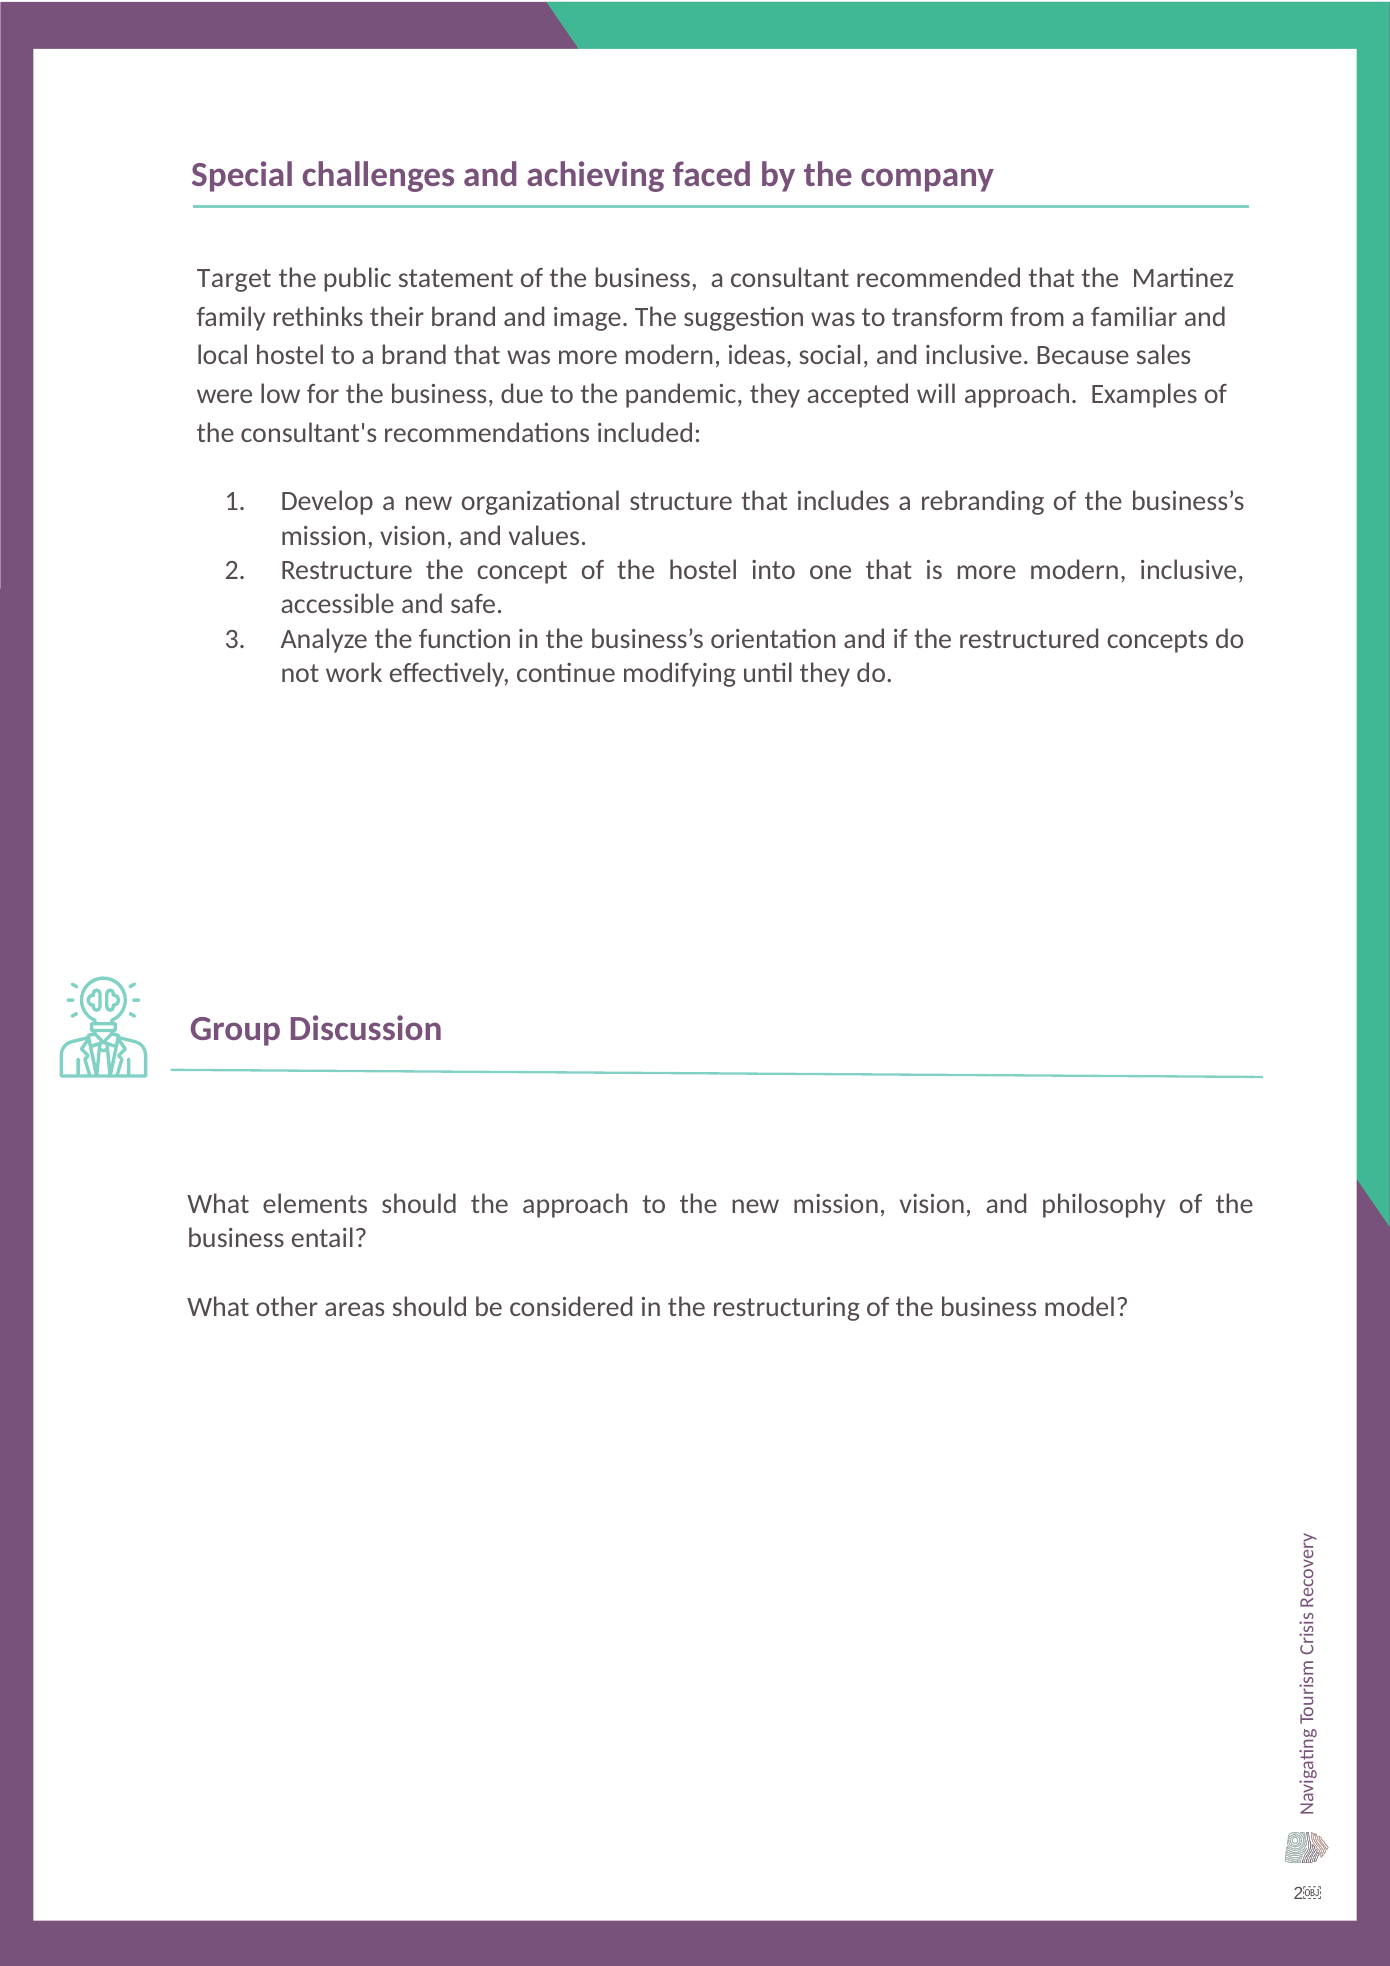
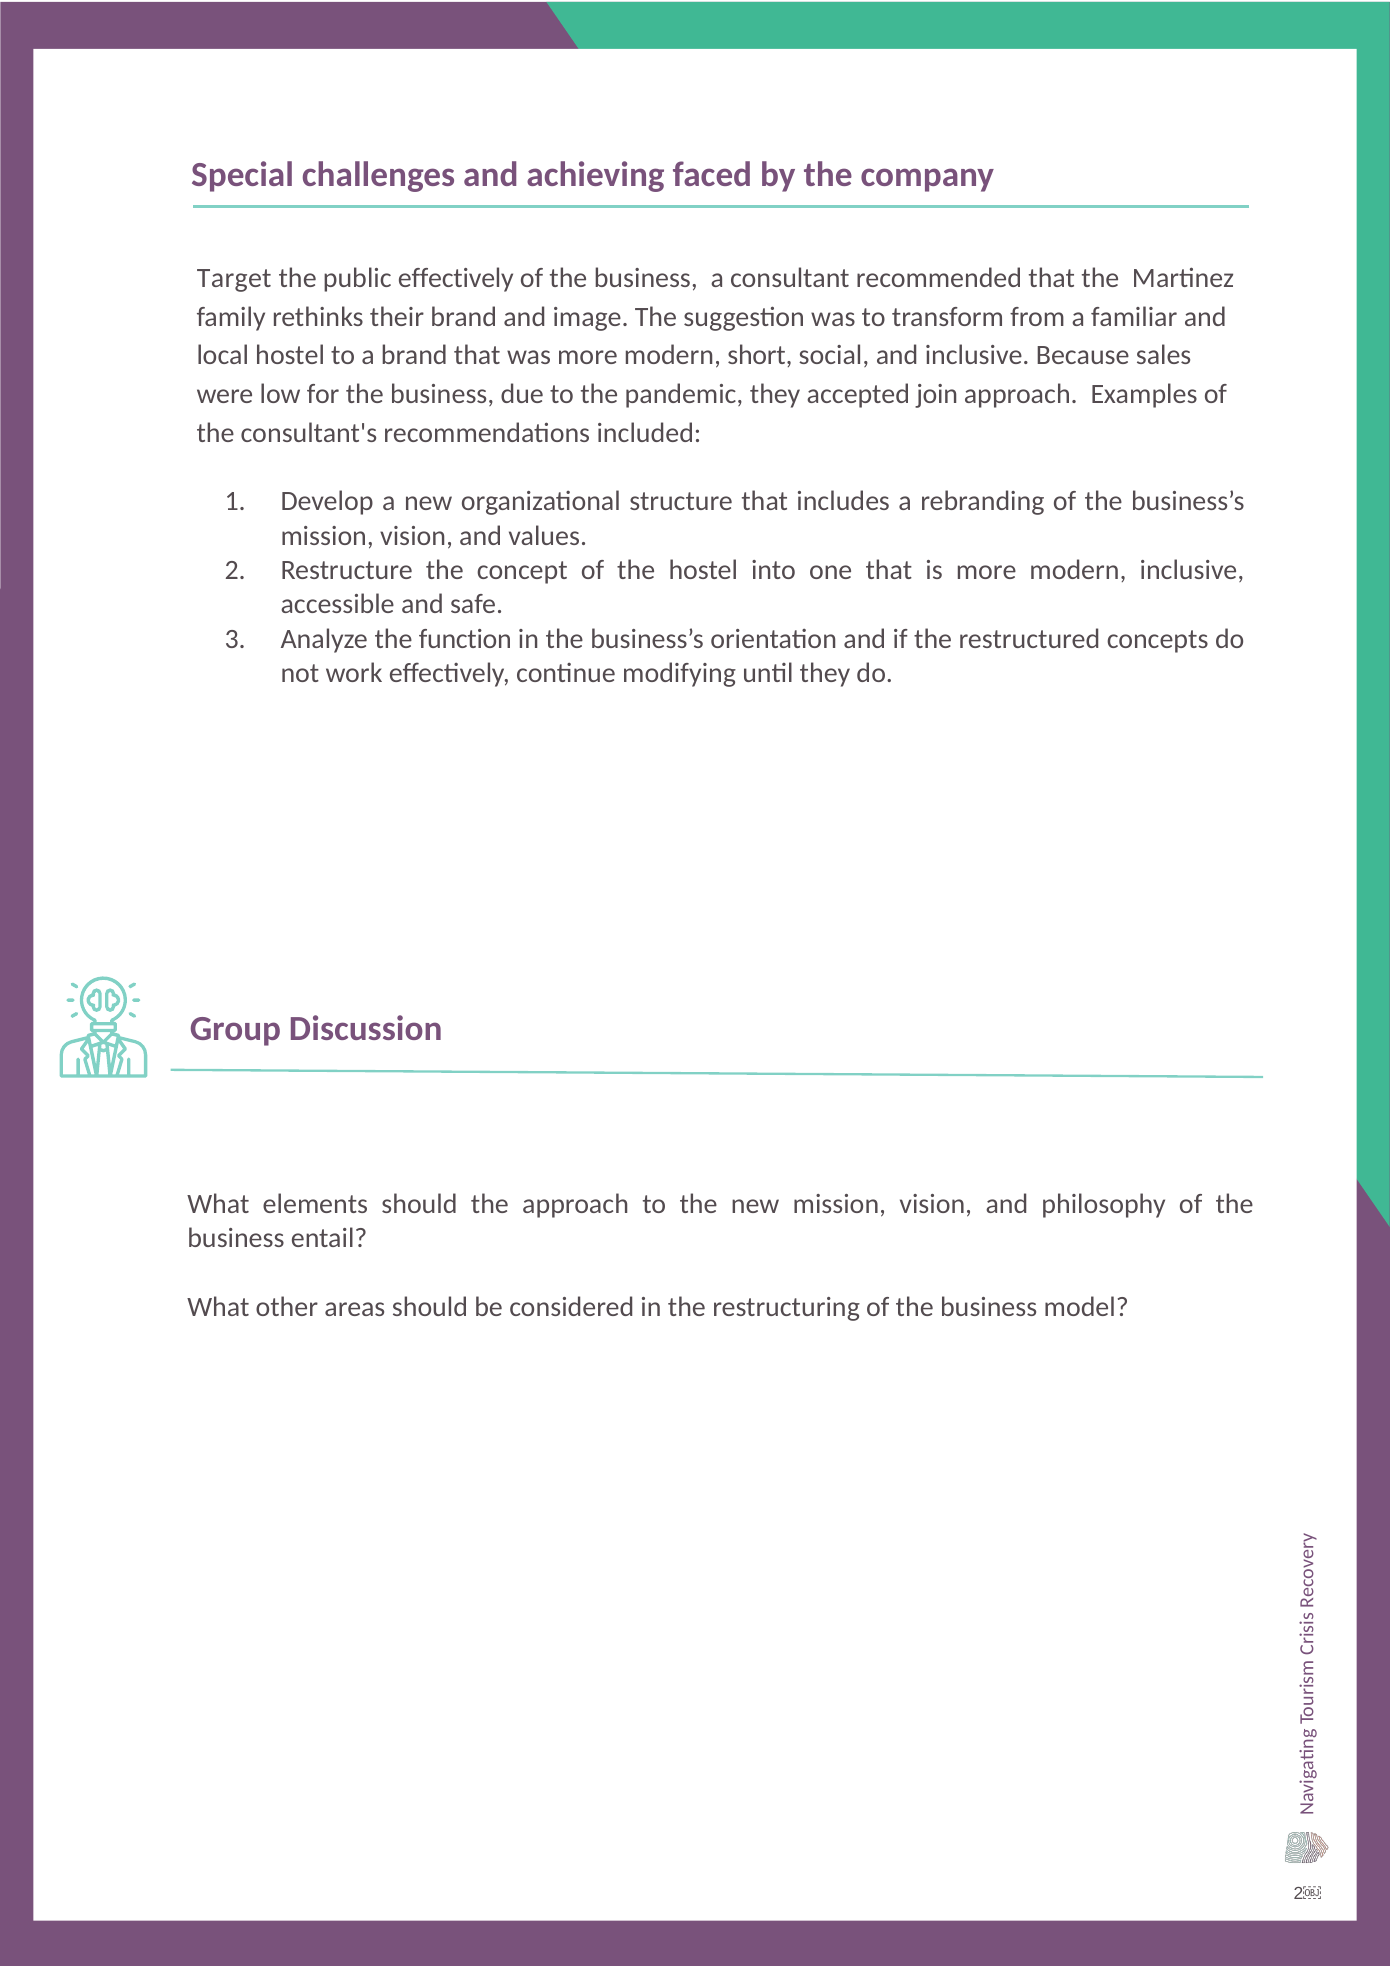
public statement: statement -> effectively (456, 278)
ideas: ideas -> short (760, 356)
will: will -> join (937, 394)
